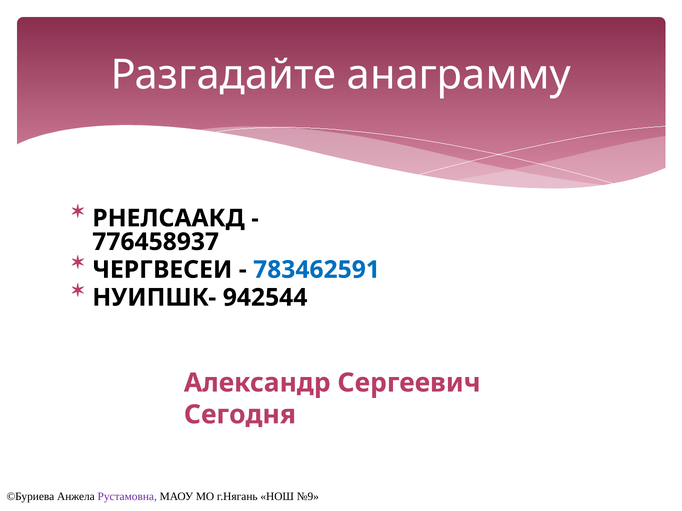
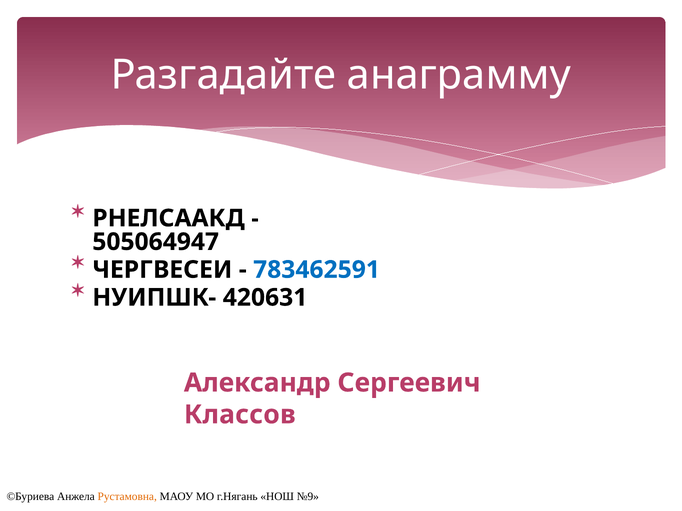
776458937: 776458937 -> 505064947 (156, 242)
942544: 942544 -> 420631 (265, 298)
Сегодня: Сегодня -> Классов (240, 415)
Рустамовна colour: purple -> orange (127, 497)
